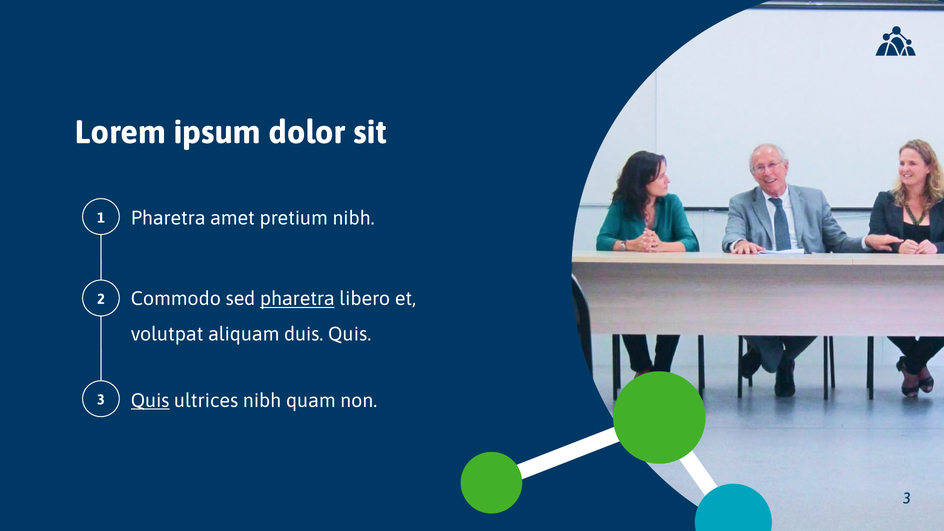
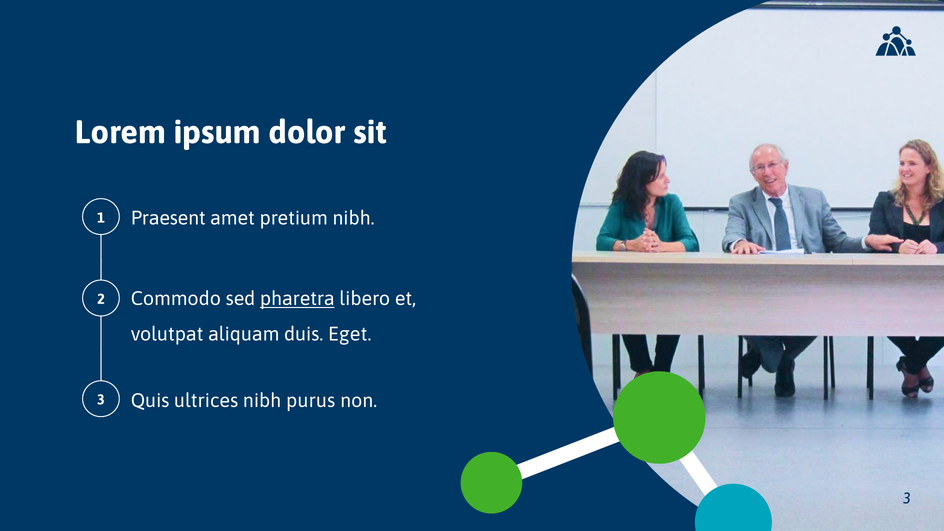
Pharetra: Pharetra -> Praesent (168, 218)
duis Quis: Quis -> Eget (350, 334)
Quis underline: present -> none (150, 401)
quam: quam -> purus (311, 401)
